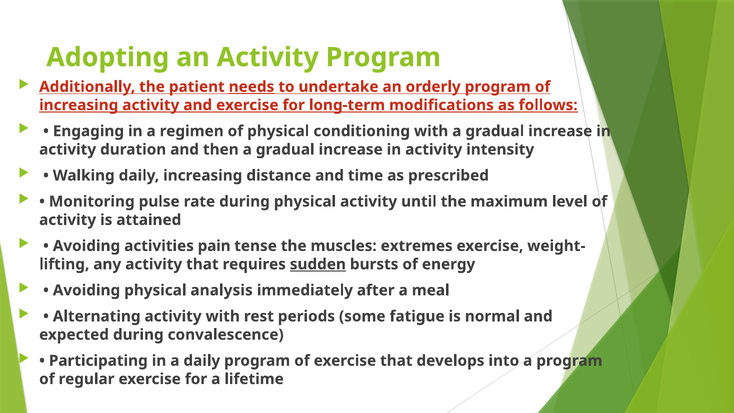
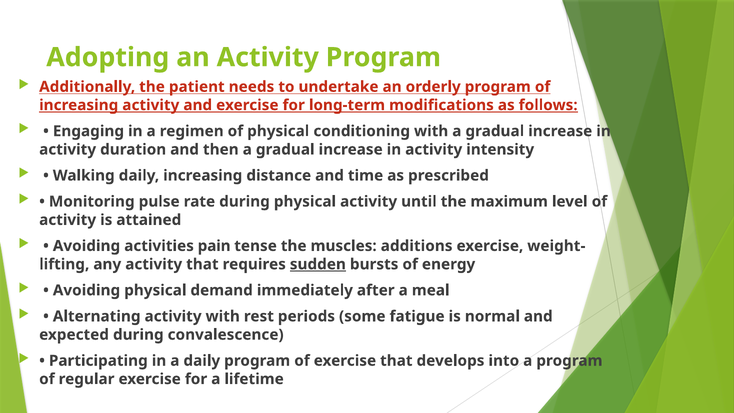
needs underline: present -> none (251, 87)
extremes: extremes -> additions (417, 246)
analysis: analysis -> demand (222, 290)
